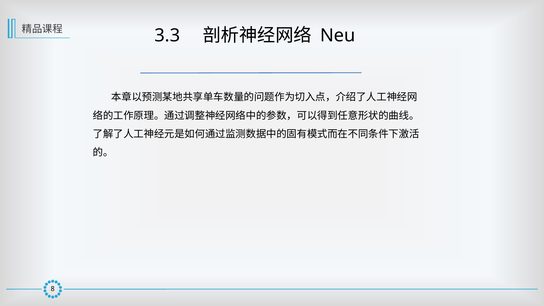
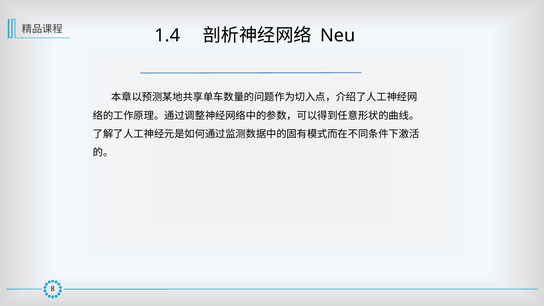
3.3: 3.3 -> 1.4 (167, 35)
